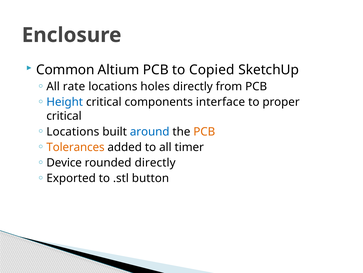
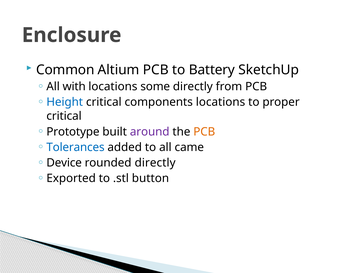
Copied: Copied -> Battery (212, 70)
rate: rate -> with (74, 86)
holes: holes -> some (155, 86)
components interface: interface -> locations (221, 102)
Locations: Locations -> Prototype (73, 131)
around colour: blue -> purple (150, 131)
Tolerances colour: orange -> blue (75, 147)
timer: timer -> came (189, 147)
